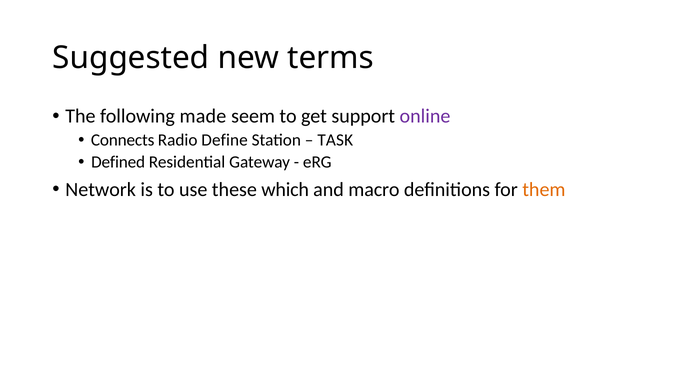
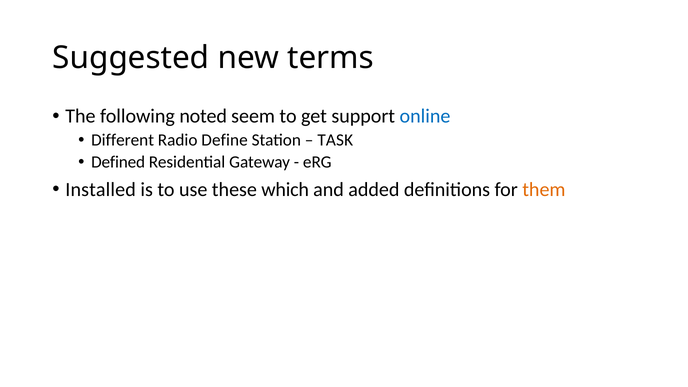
made: made -> noted (203, 116)
online colour: purple -> blue (425, 116)
Connects: Connects -> Different (123, 140)
Network: Network -> Installed (101, 189)
macro: macro -> added (374, 189)
